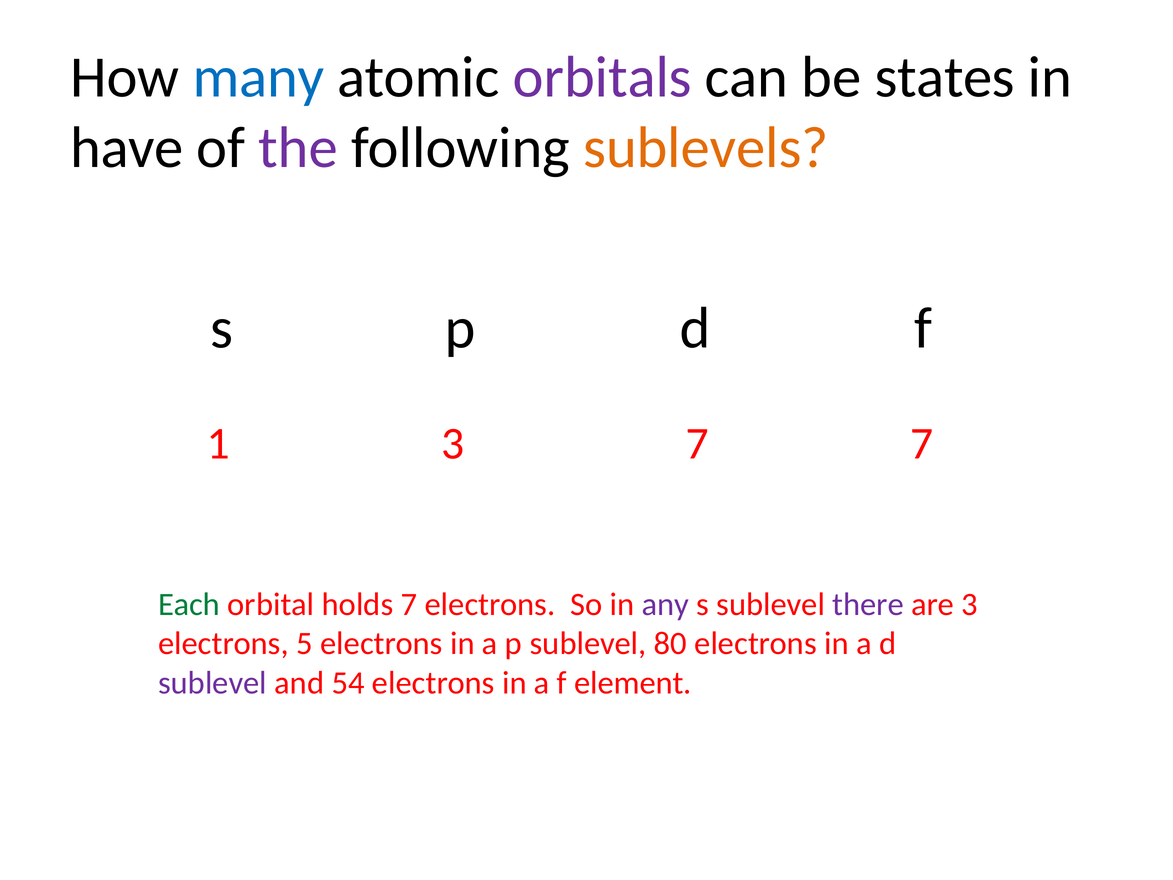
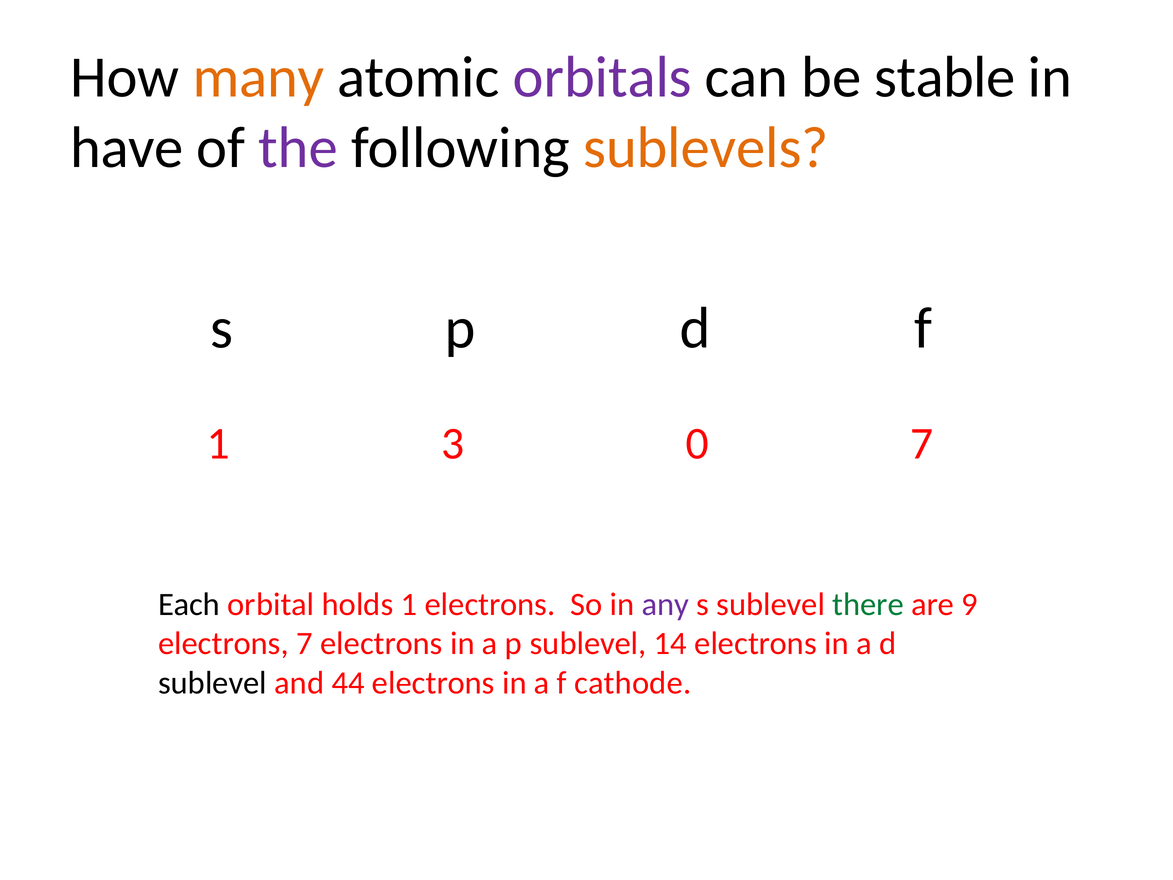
many colour: blue -> orange (258, 77)
states: states -> stable (945, 77)
3 7: 7 -> 0 (697, 443)
Each colour: green -> black (189, 604)
holds 7: 7 -> 1 (409, 604)
there colour: purple -> green (868, 604)
are 3: 3 -> 9 (970, 604)
electrons 5: 5 -> 7 (304, 643)
80: 80 -> 14 (670, 643)
sublevel colour: purple -> black (213, 683)
54: 54 -> 44 (348, 683)
element: element -> cathode (633, 683)
